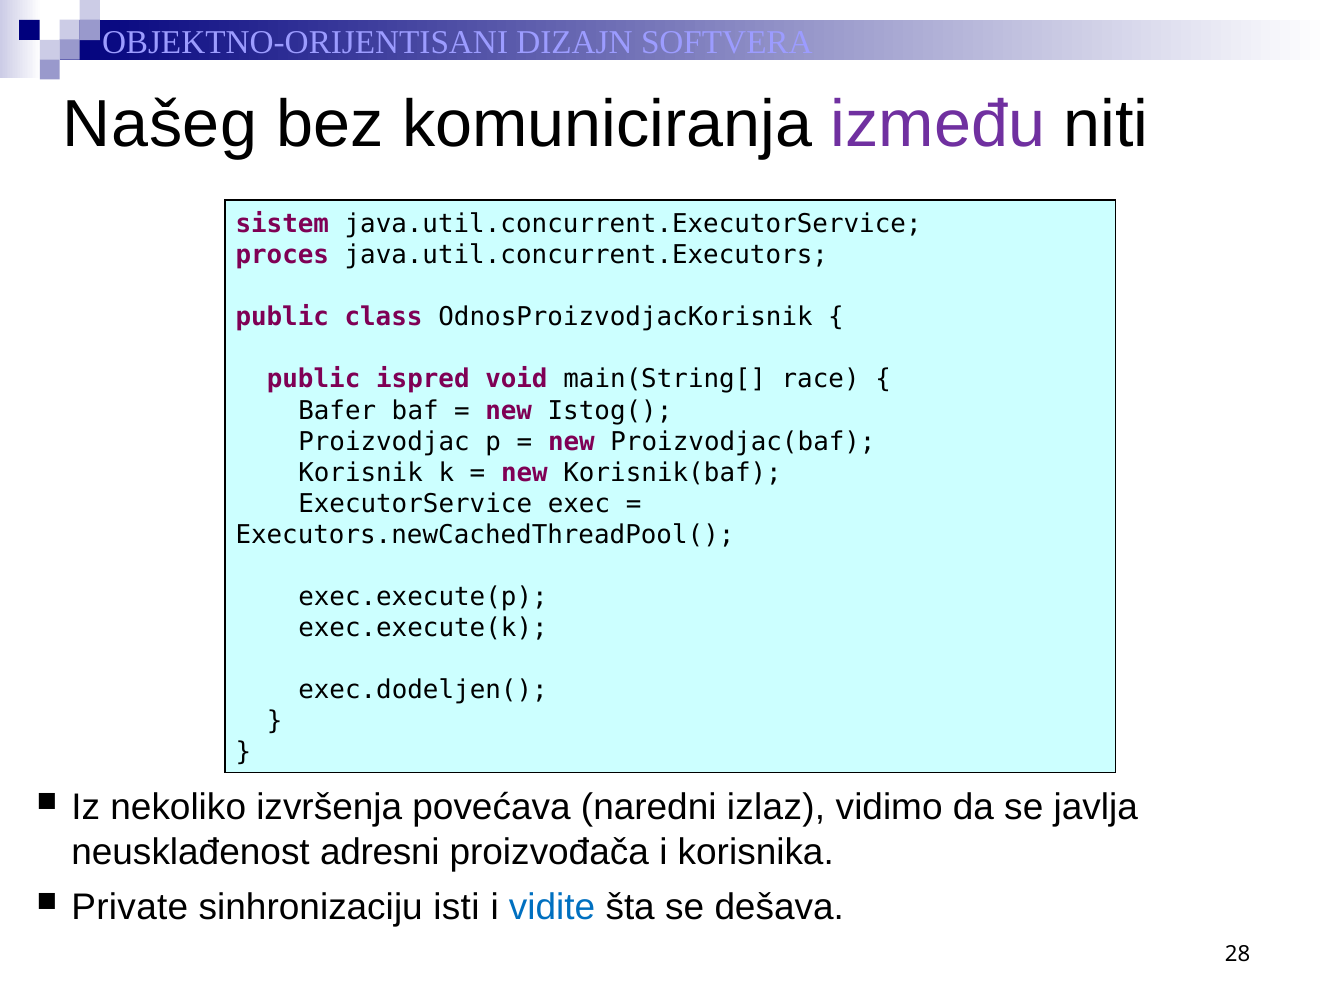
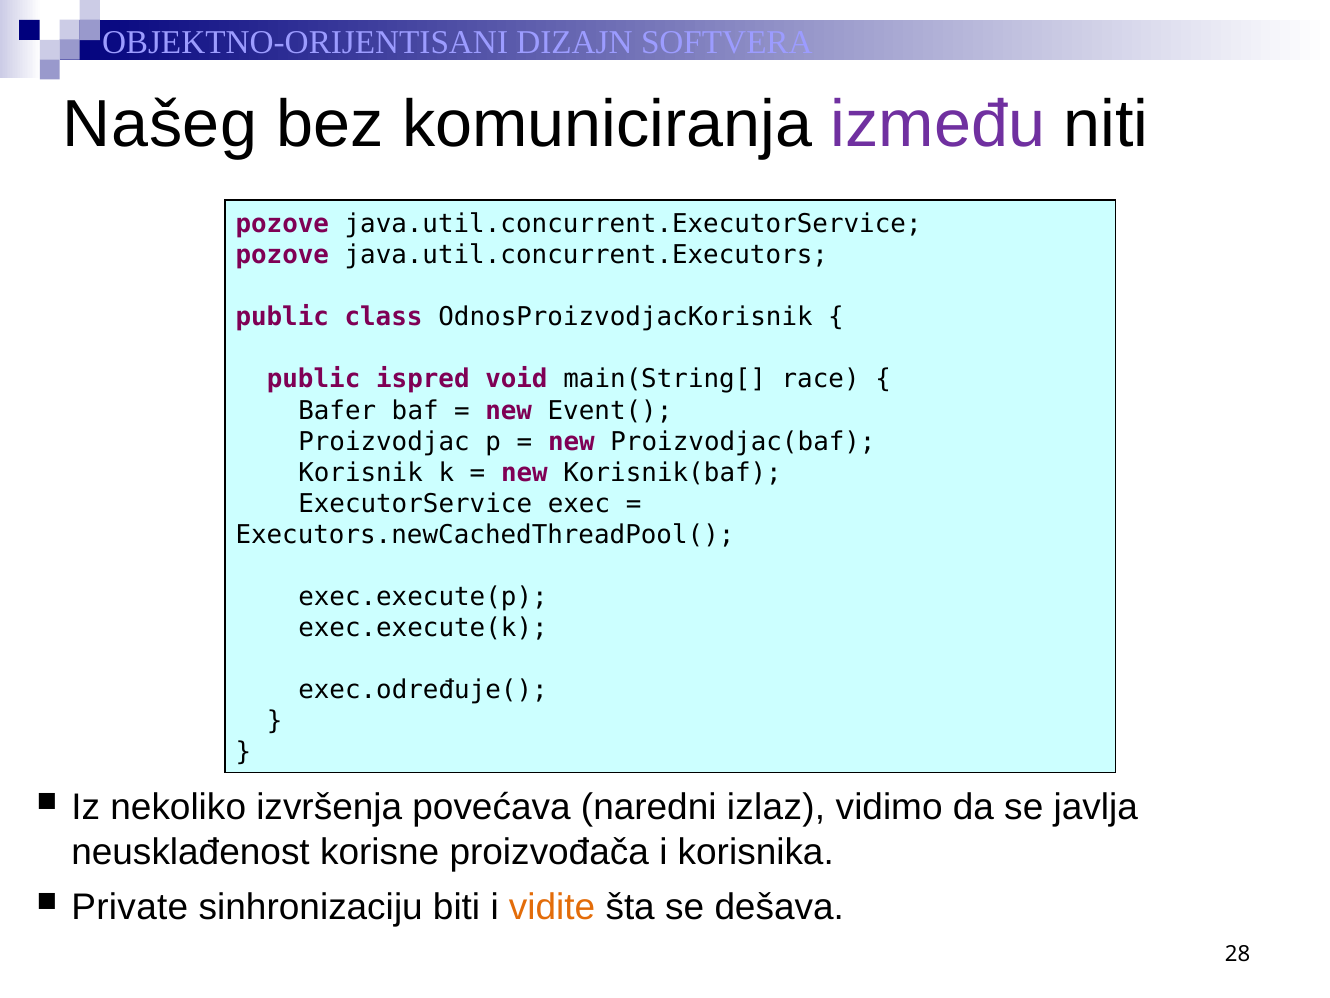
sistem: sistem -> pozove (282, 224)
proces: proces -> pozove (282, 255)
Istog(: Istog( -> Event( (610, 410)
exec.dodeljen(: exec.dodeljen( -> exec.određuje( (423, 690)
adresni: adresni -> korisne (380, 852)
isti: isti -> biti (457, 907)
vidite colour: blue -> orange (552, 907)
